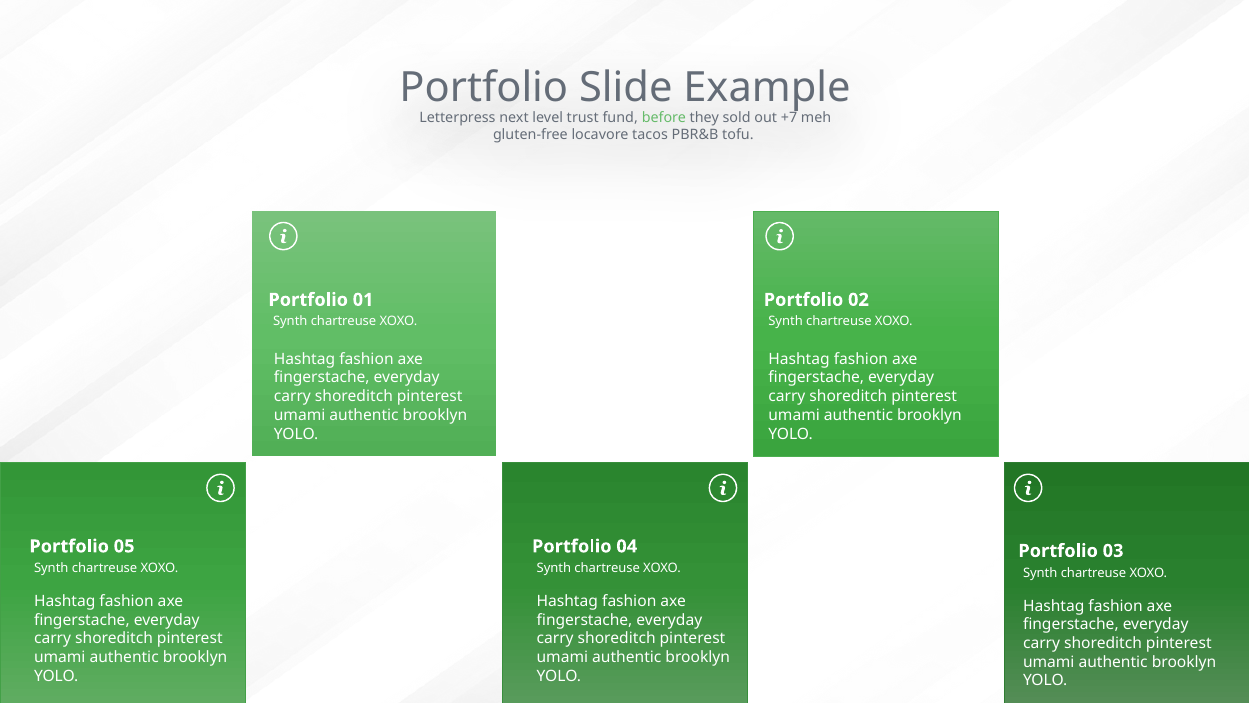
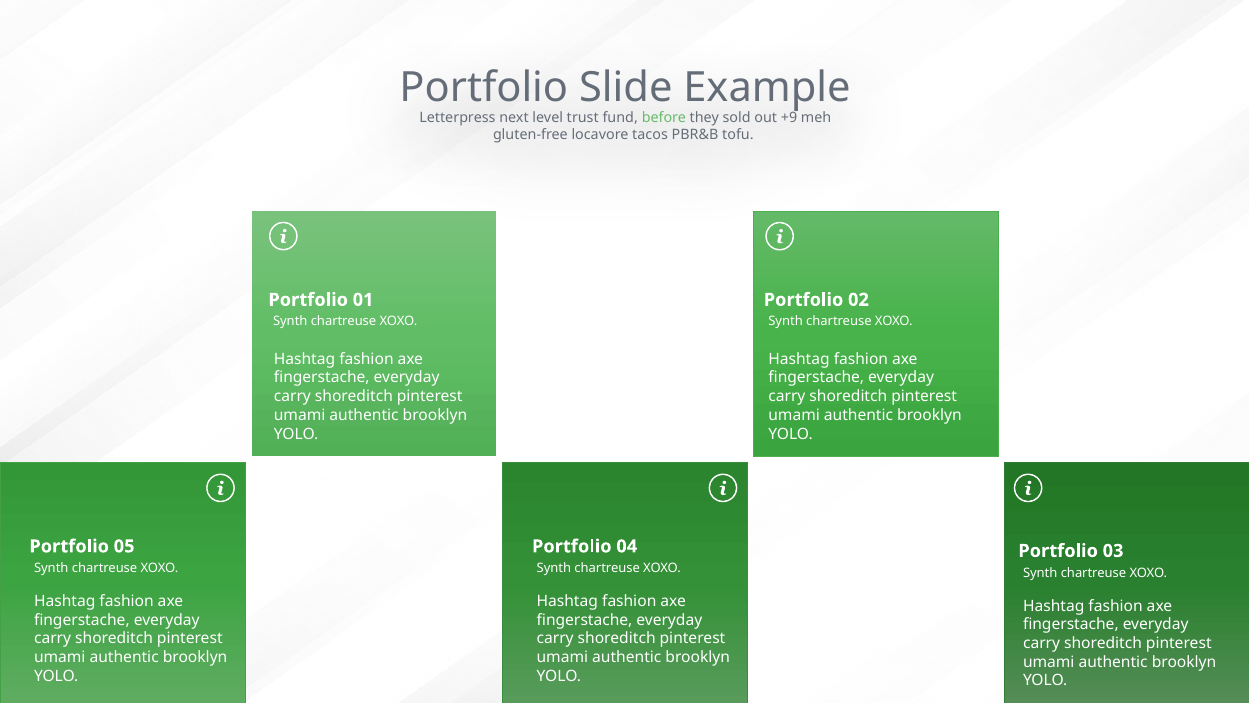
+7: +7 -> +9 (789, 118)
